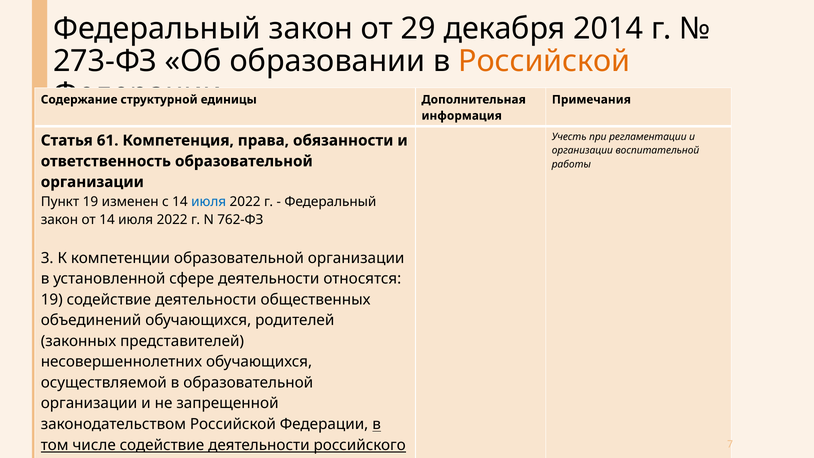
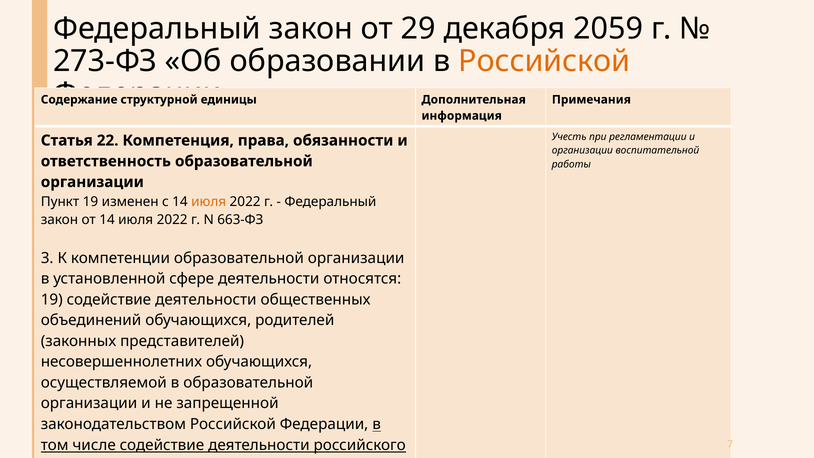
2014: 2014 -> 2059 (608, 29)
61: 61 -> 22 (108, 140)
июля colour: blue -> orange (209, 201)
762-ФЗ: 762-ФЗ -> 663-ФЗ (240, 220)
